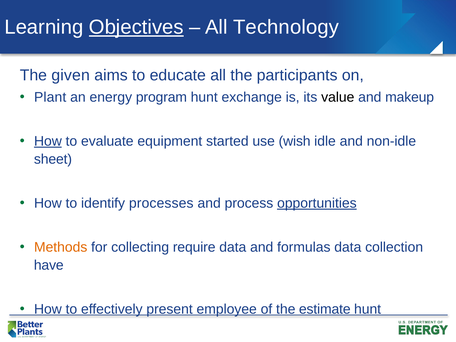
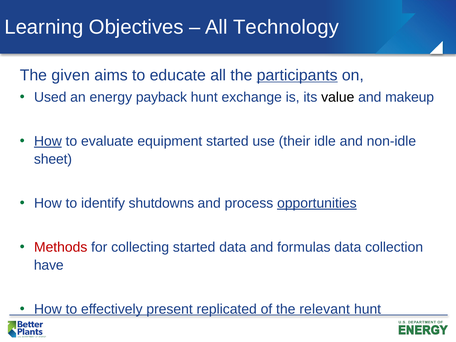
Objectives underline: present -> none (136, 27)
participants underline: none -> present (297, 75)
Plant: Plant -> Used (50, 97)
program: program -> payback (161, 97)
wish: wish -> their (295, 141)
processes: processes -> shutdowns (161, 203)
Methods colour: orange -> red (61, 247)
collecting require: require -> started (194, 247)
employee: employee -> replicated (227, 309)
estimate: estimate -> relevant (325, 309)
